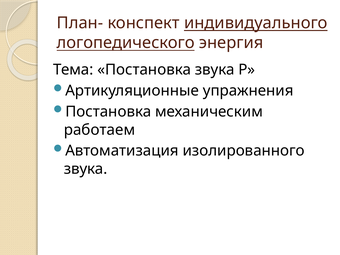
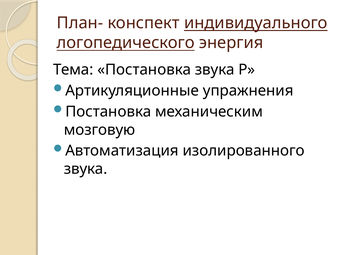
работаем: работаем -> мозговую (100, 130)
